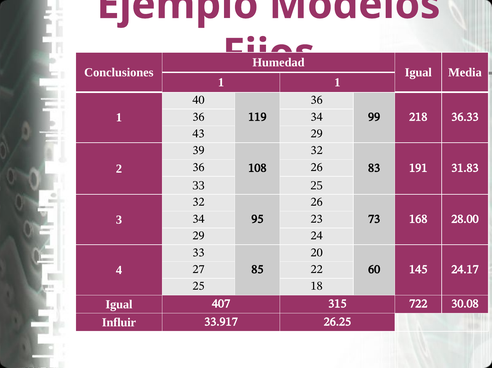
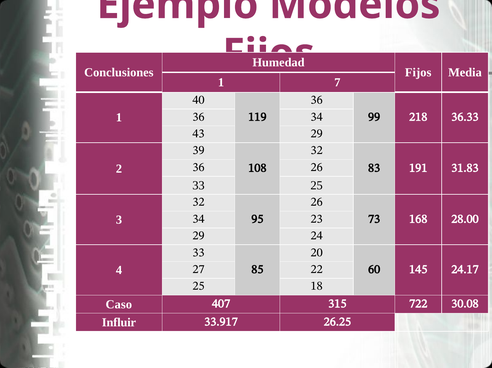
Igual: Igual -> Fijos (418, 72)
1: 1 -> 7 (337, 82)
Igual: Igual -> Caso (119, 304)
